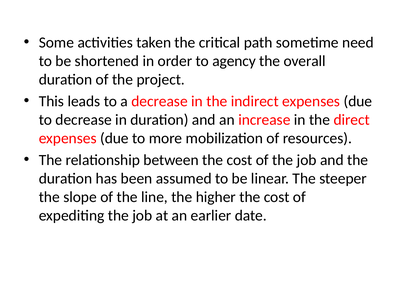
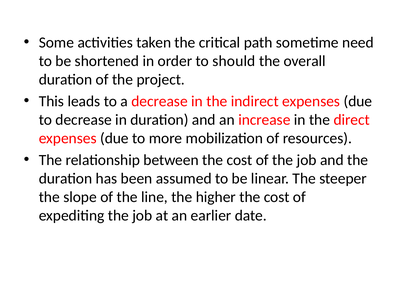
agency: agency -> should (234, 61)
